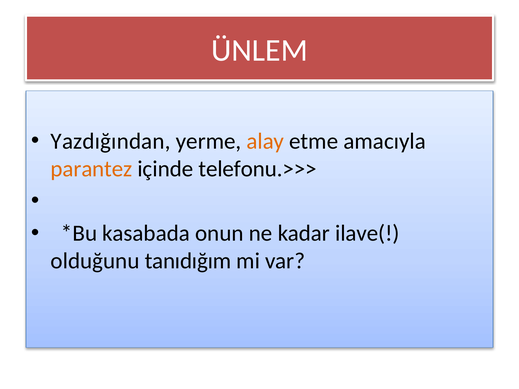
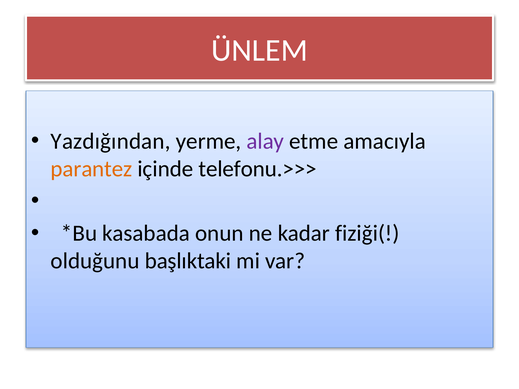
alay colour: orange -> purple (265, 141)
ilave(: ilave( -> fiziği( (367, 233)
tanıdığım: tanıdığım -> başlıktaki (188, 261)
